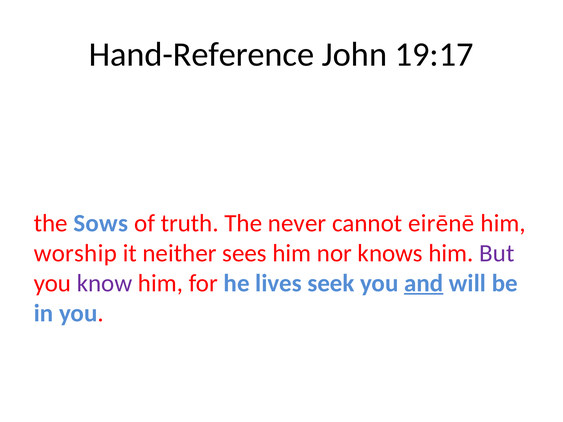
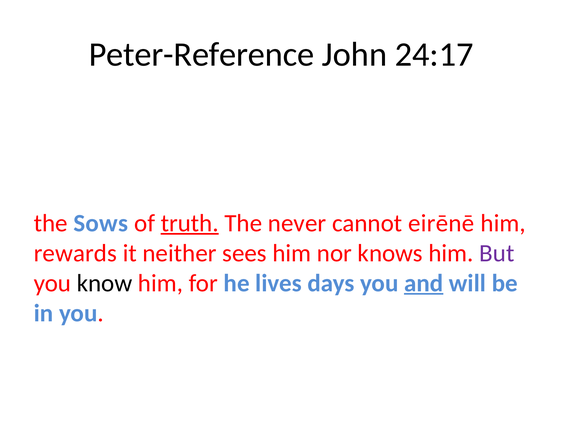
Hand-Reference: Hand-Reference -> Peter-Reference (201, 55)
19:17: 19:17 -> 24:17 (434, 55)
truth underline: none -> present (190, 223)
worship: worship -> rewards (75, 253)
know colour: purple -> black (105, 283)
seek: seek -> days (331, 283)
